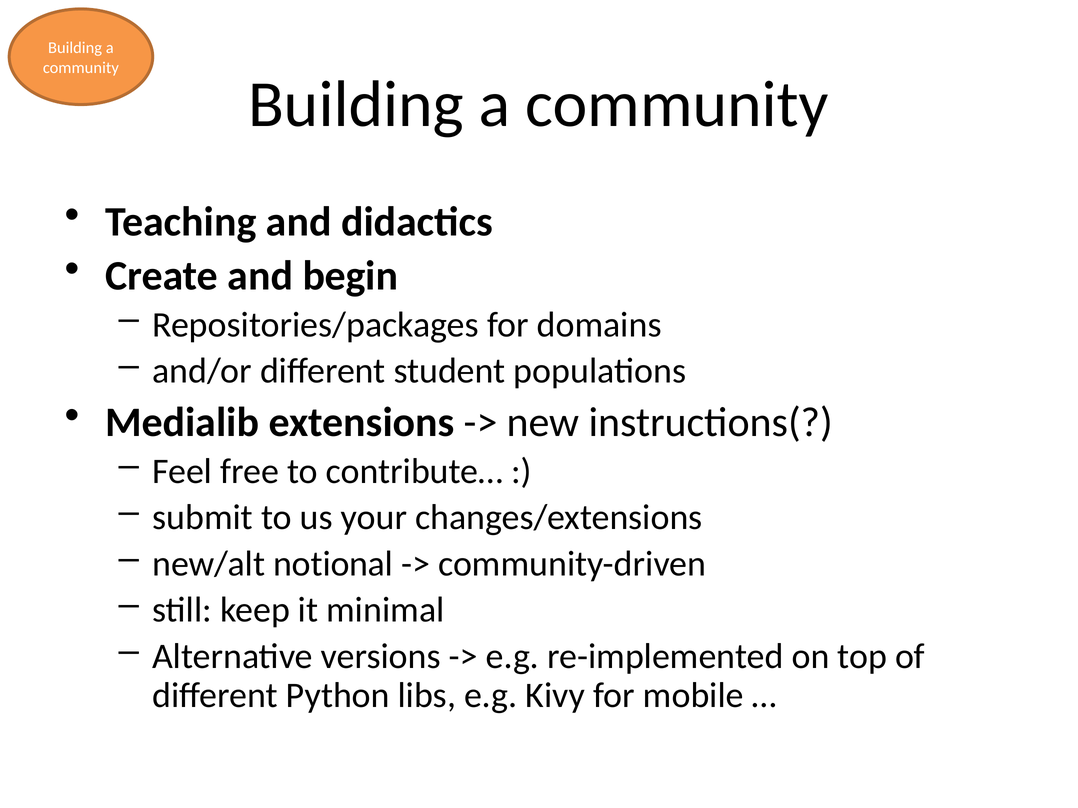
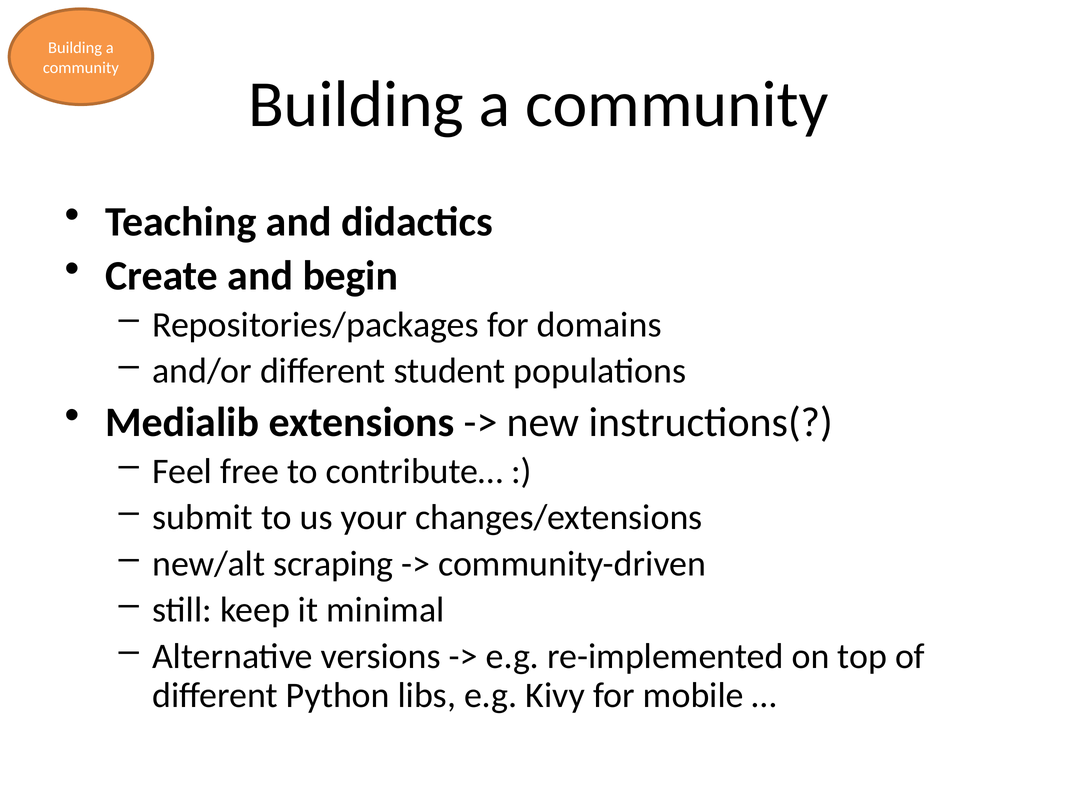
notional: notional -> scraping (333, 564)
